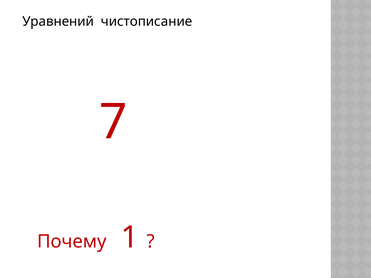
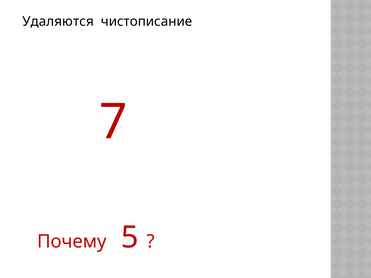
Уравнений: Уравнений -> Удаляются (58, 21)
1: 1 -> 5 (130, 238)
